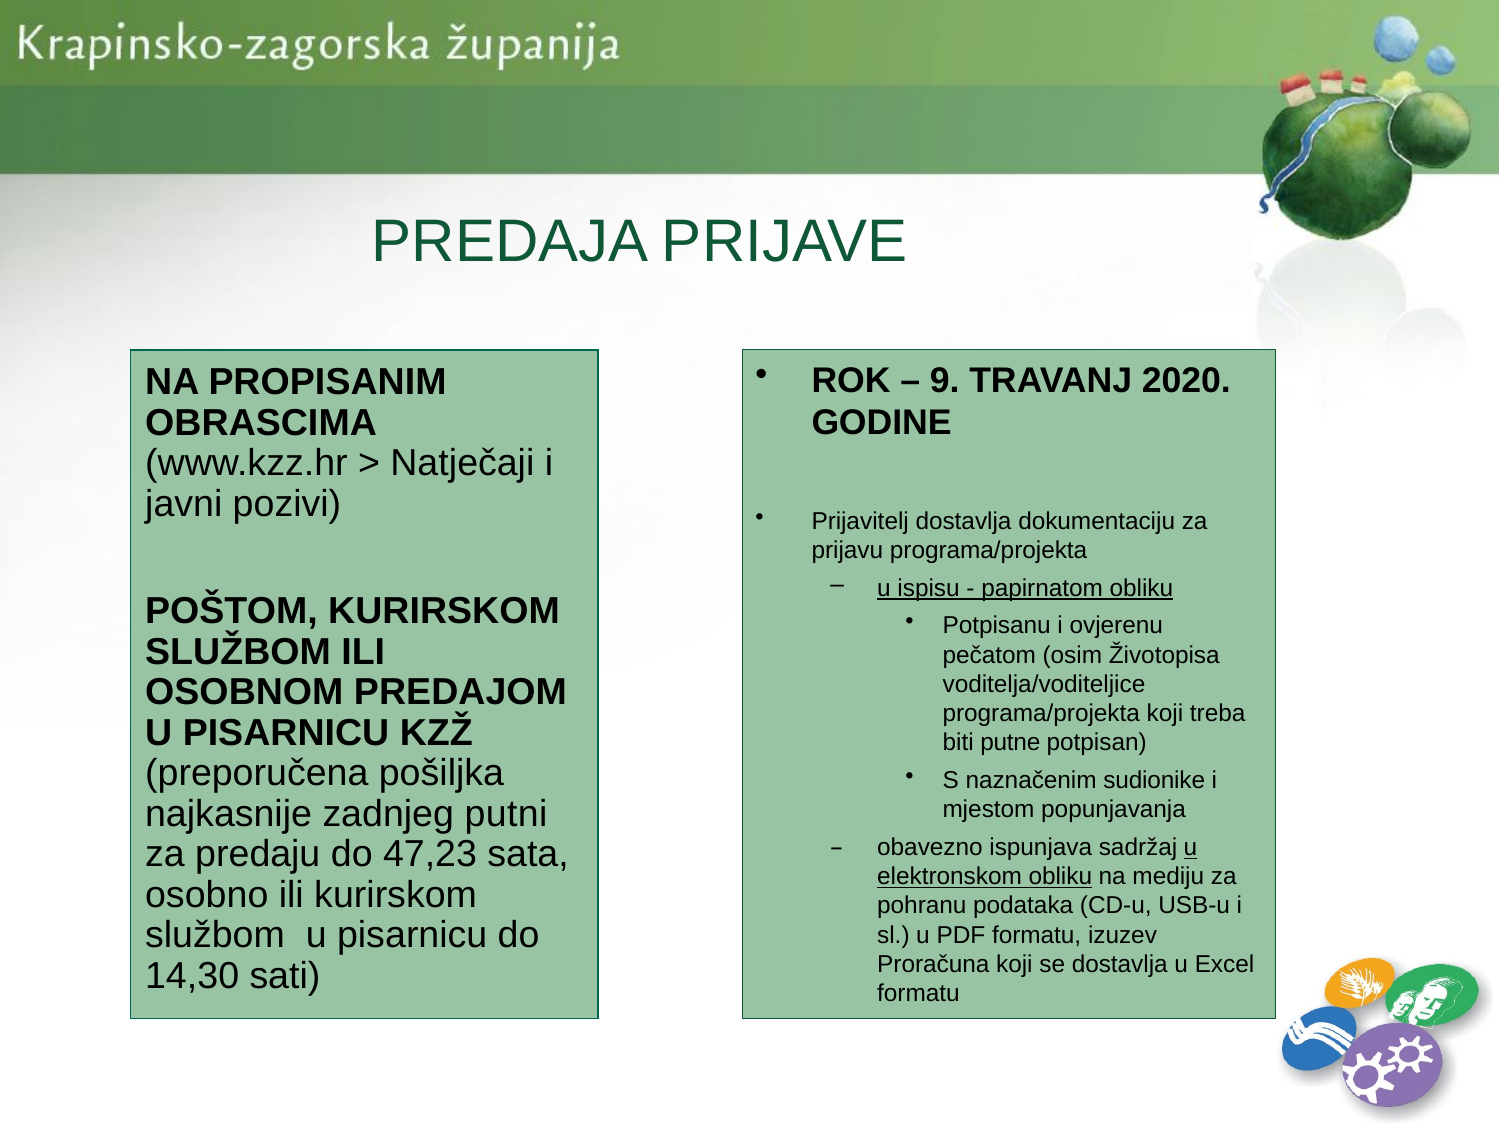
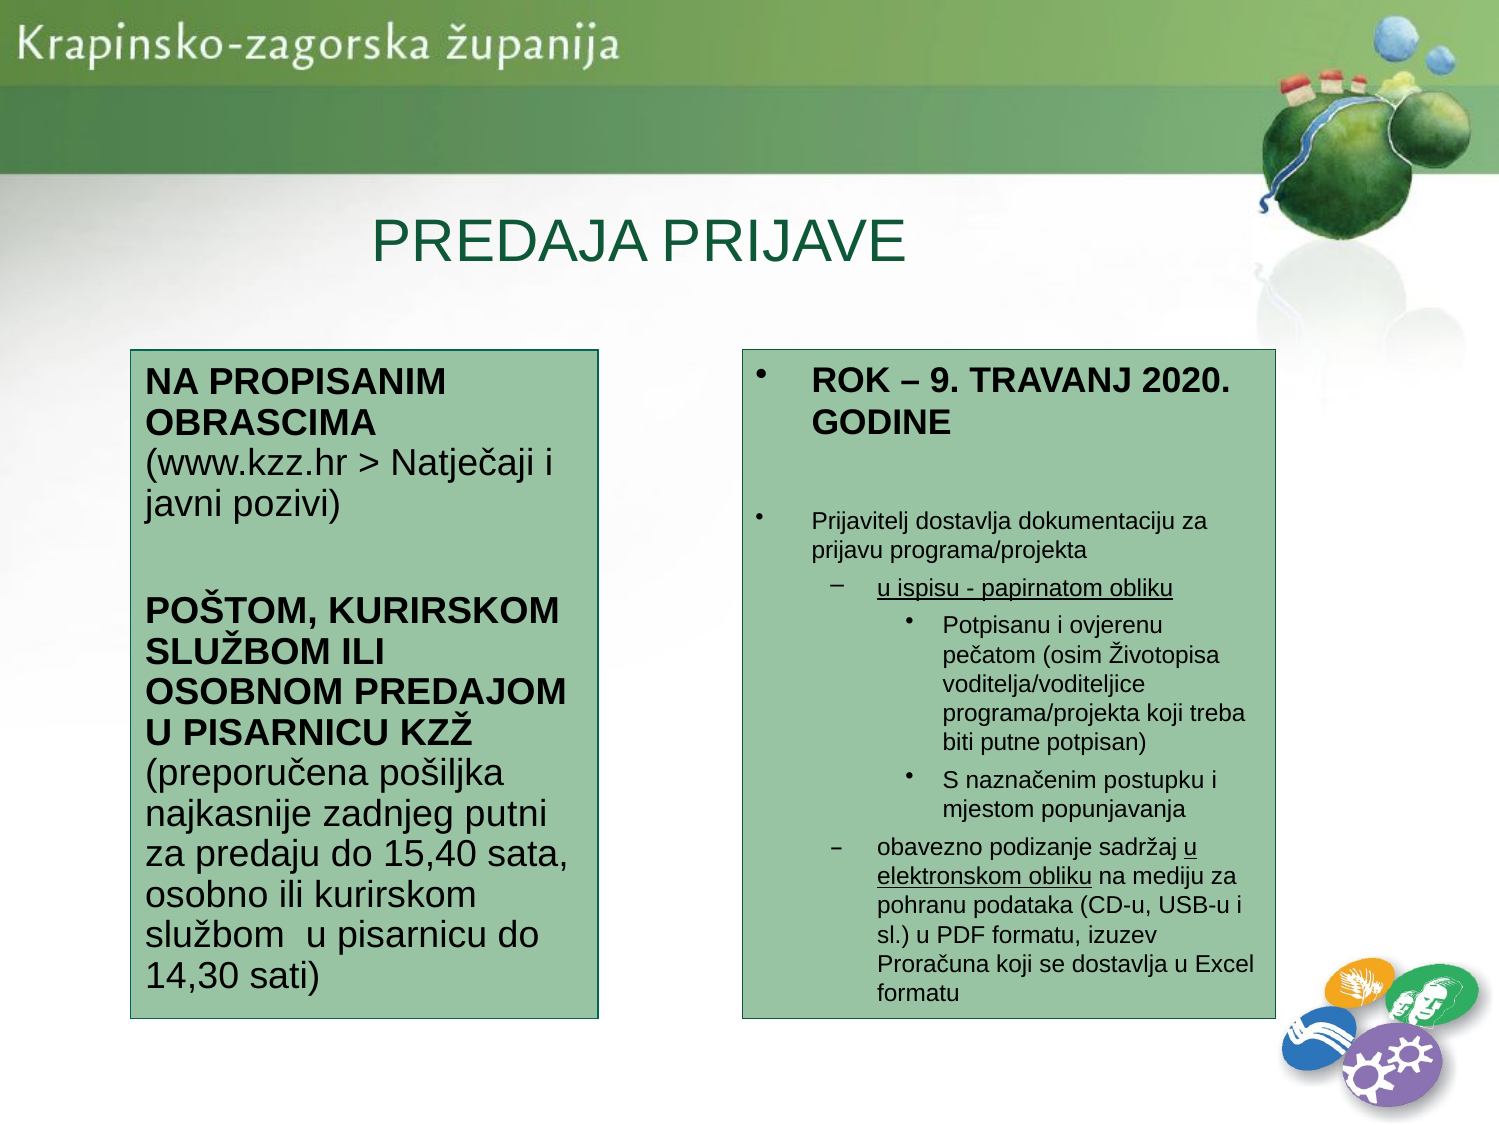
sudionike: sudionike -> postupku (1154, 780)
47,23: 47,23 -> 15,40 (430, 854)
ispunjava: ispunjava -> podizanje (1041, 847)
